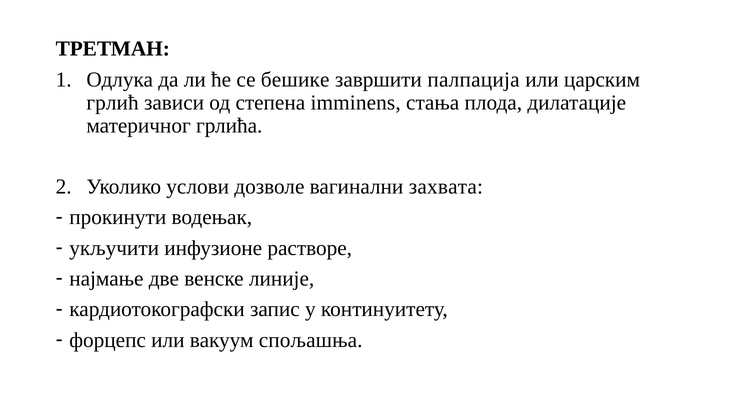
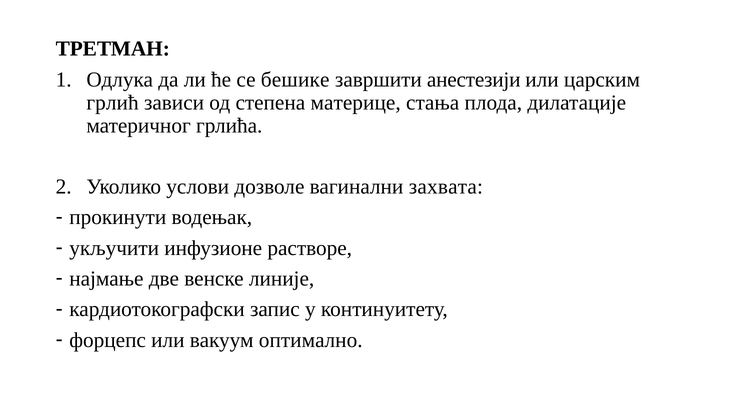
палпација: палпација -> анестезији (474, 79)
imminens: imminens -> материце (356, 102)
спољашња: спољашња -> оптимално (311, 340)
